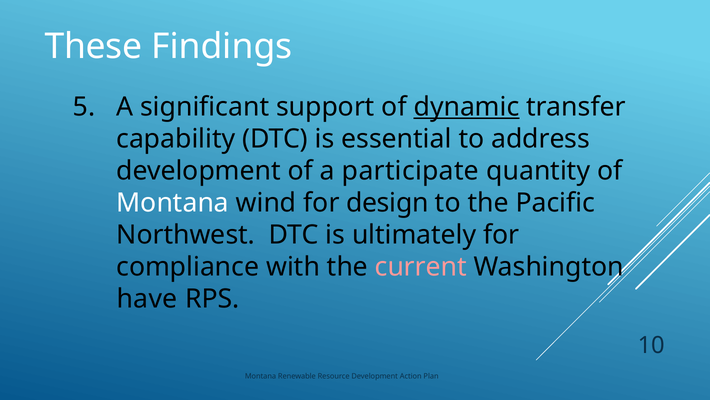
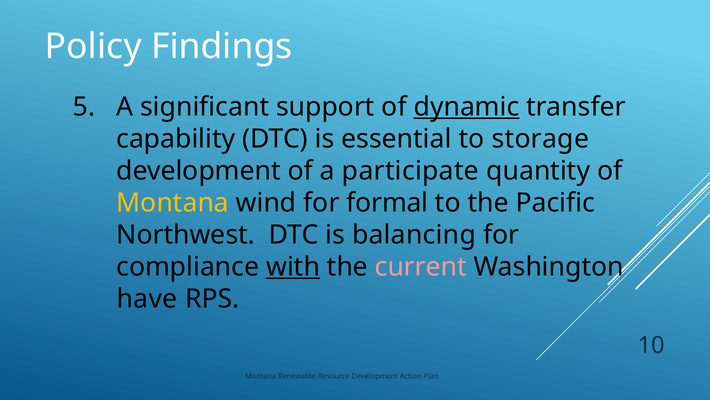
These: These -> Policy (93, 47)
address: address -> storage (540, 139)
Montana colour: white -> yellow (173, 203)
design: design -> formal (387, 203)
ultimately: ultimately -> balancing (414, 235)
with underline: none -> present (293, 266)
